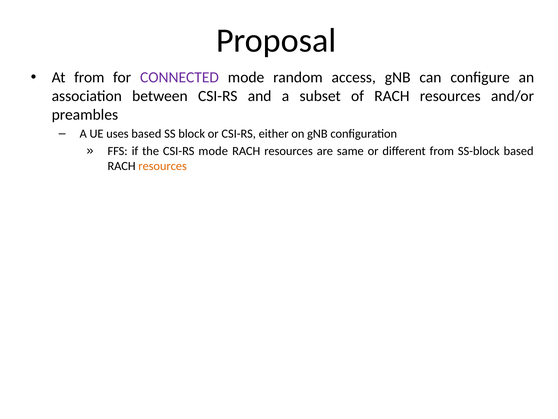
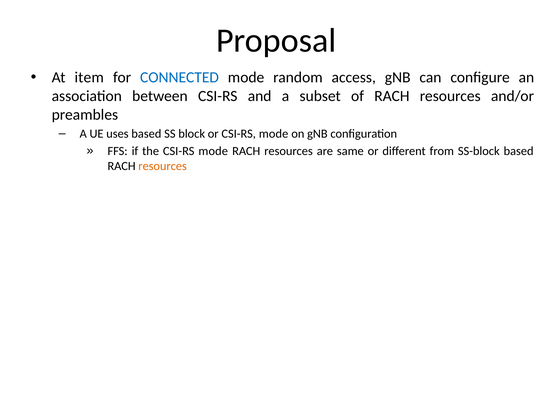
At from: from -> item (89, 77)
CONNECTED colour: purple -> blue (179, 77)
or CSI-RS either: either -> mode (274, 134)
